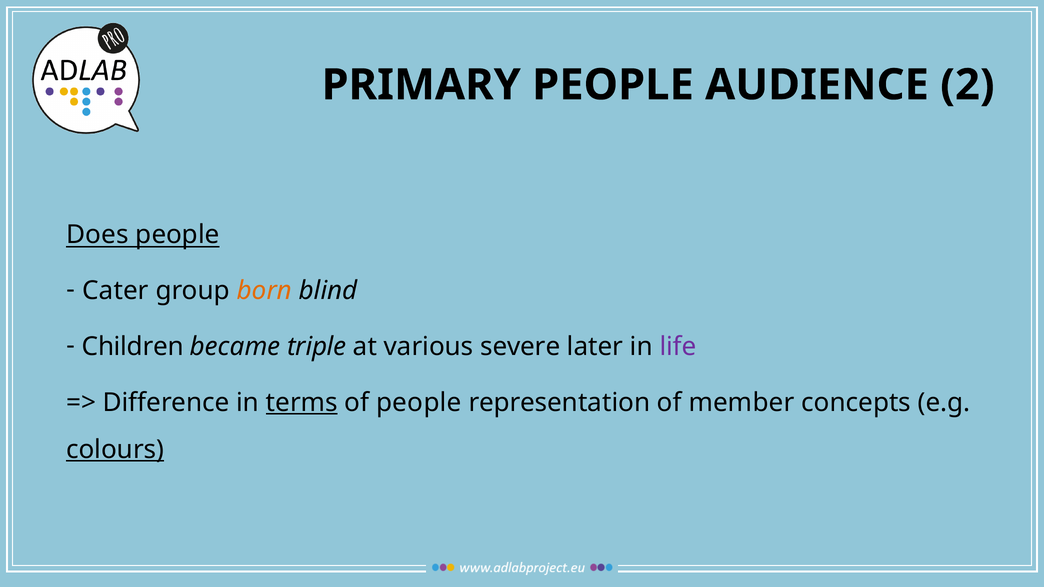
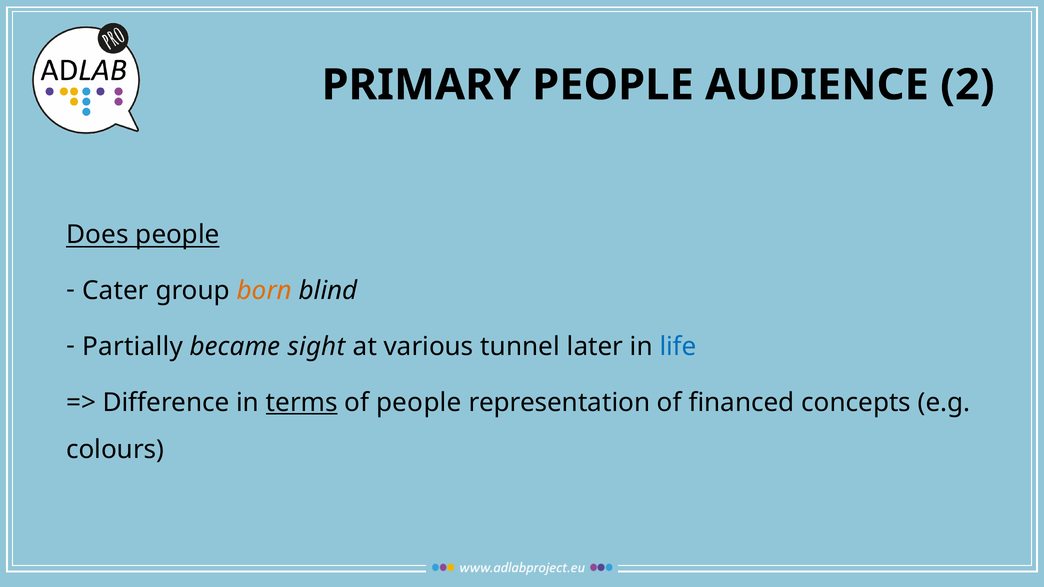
Children: Children -> Partially (133, 347)
triple: triple -> sight (316, 347)
severe: severe -> tunnel (520, 347)
life colour: purple -> blue (678, 347)
member: member -> financed (742, 403)
colours underline: present -> none (115, 450)
